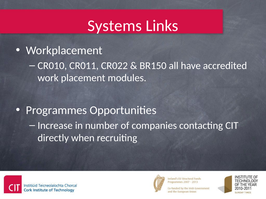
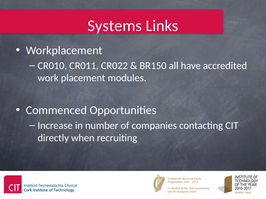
Programmes: Programmes -> Commenced (56, 111)
